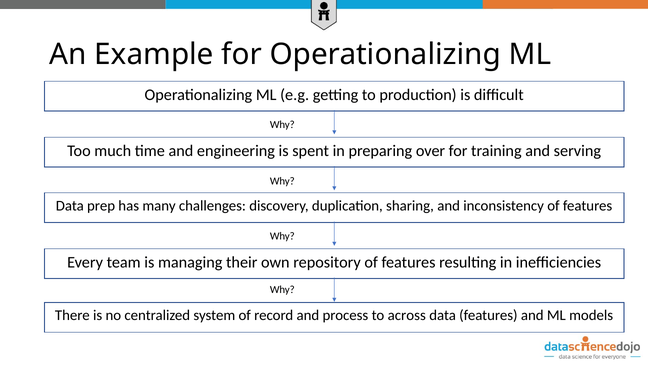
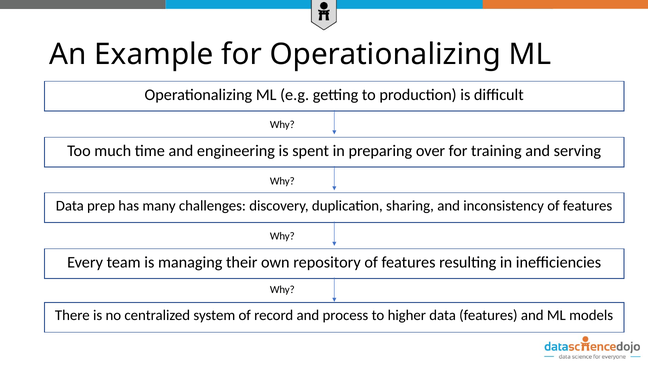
across: across -> higher (407, 315)
